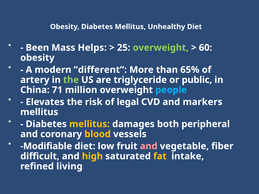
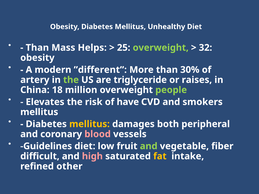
Been: Been -> Than (37, 48)
60: 60 -> 32 (206, 48)
65%: 65% -> 30% (190, 70)
public: public -> raises (197, 80)
71: 71 -> 18 (57, 90)
people colour: light blue -> light green (171, 90)
legal: legal -> have (128, 102)
markers: markers -> smokers (203, 102)
blood colour: yellow -> pink (98, 134)
Modifiable: Modifiable -> Guidelines (46, 146)
and colour: pink -> light green (149, 146)
high colour: yellow -> pink (92, 156)
living: living -> other (69, 167)
